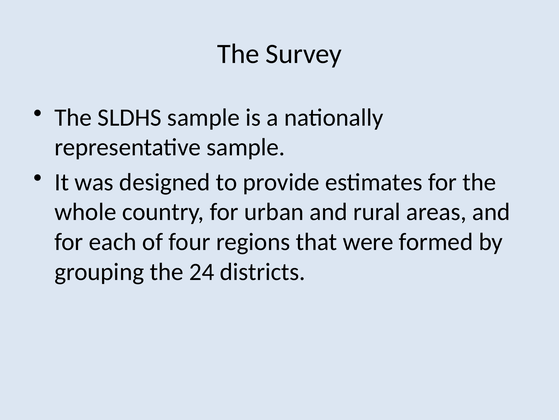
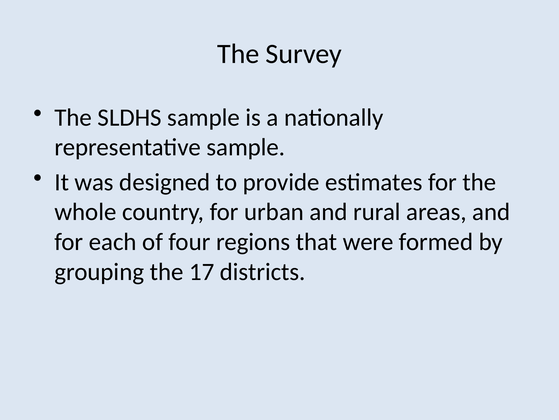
24: 24 -> 17 (202, 271)
